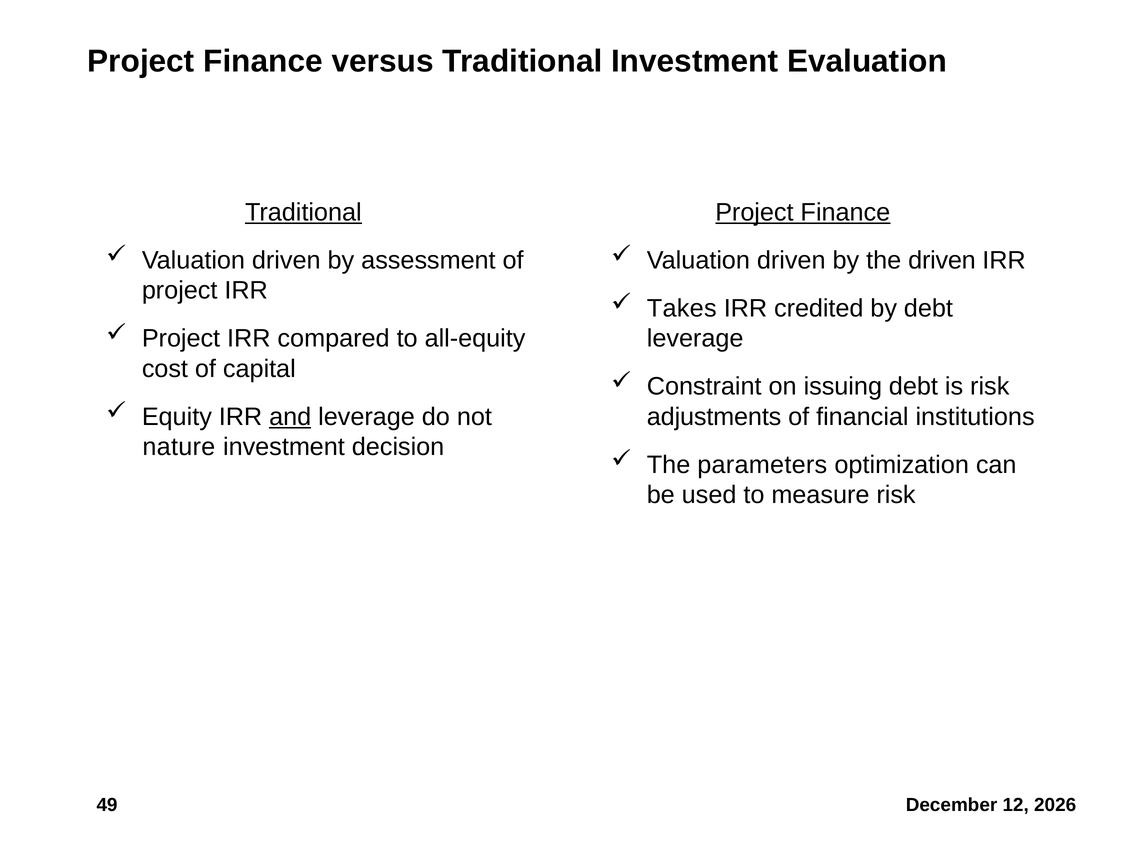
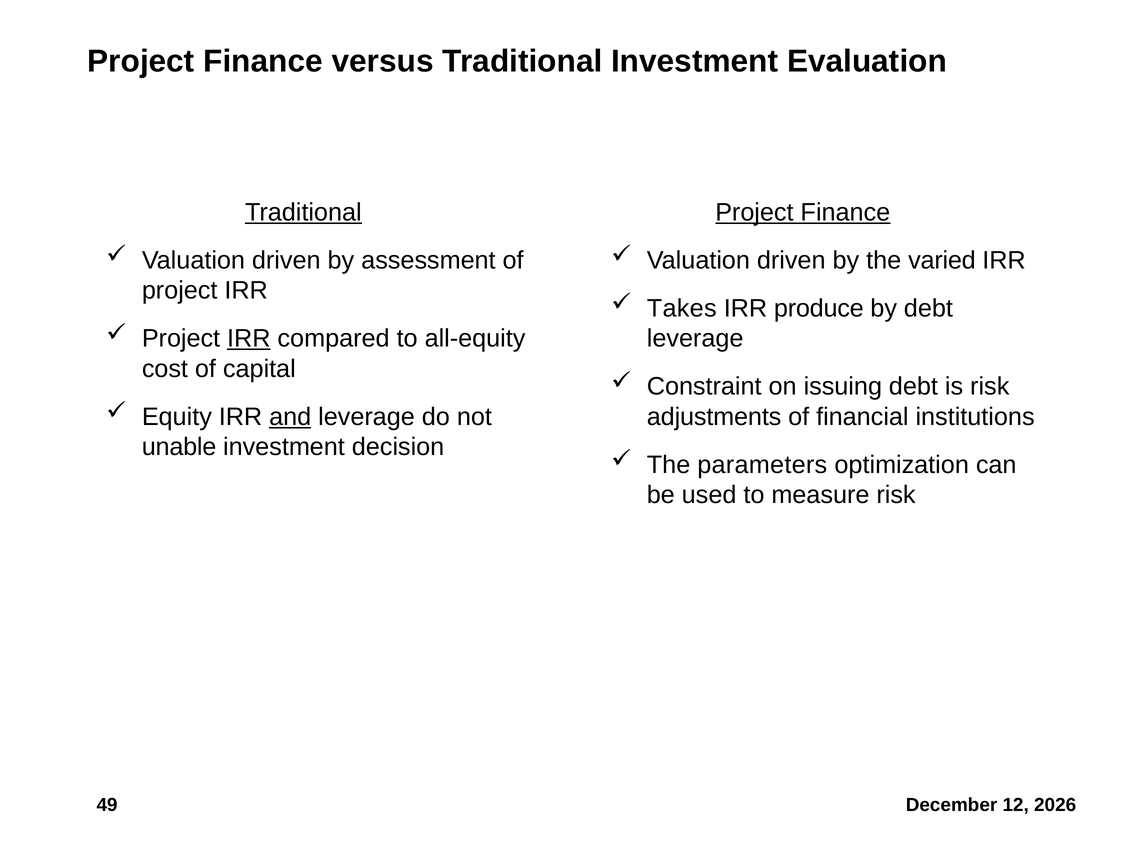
the driven: driven -> varied (942, 260)
credited: credited -> produce (819, 308)
IRR underline: none -> present (249, 339)
nature: nature -> unable (179, 447)
